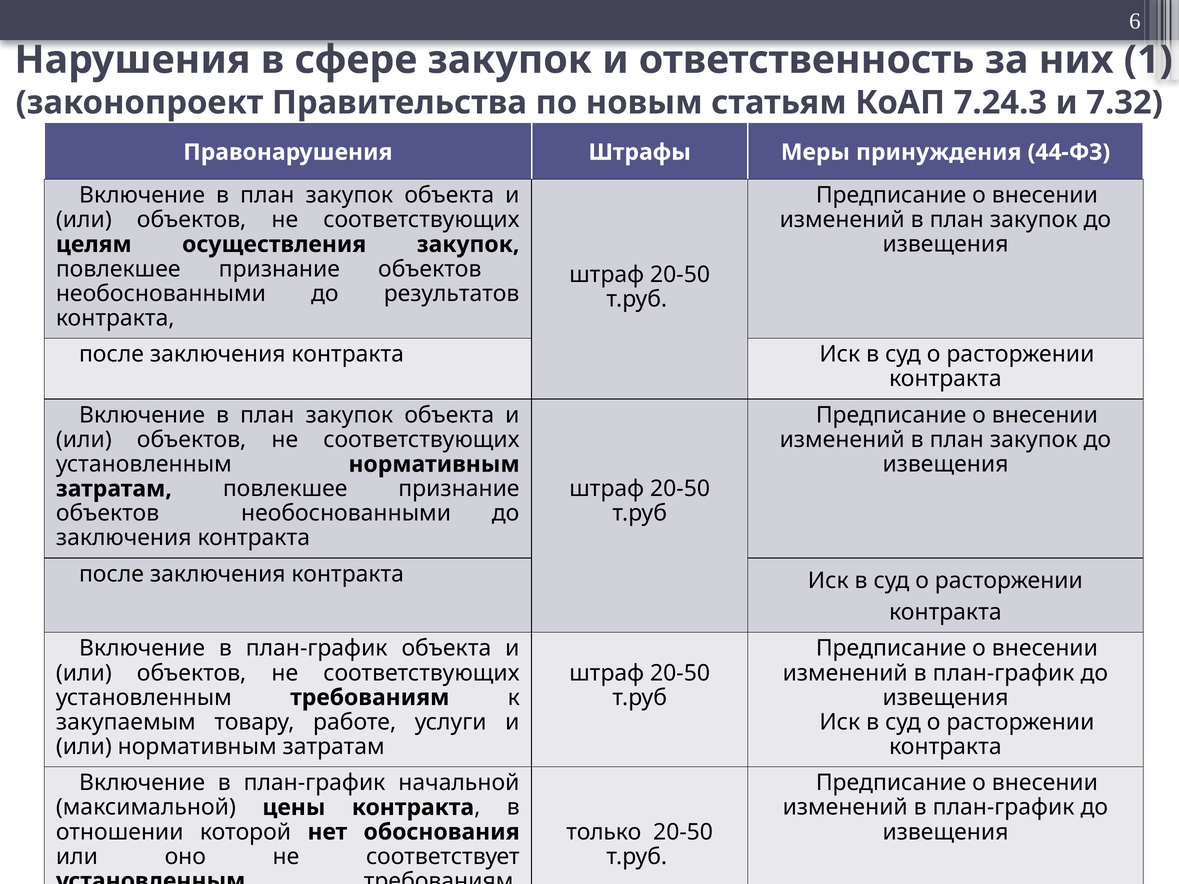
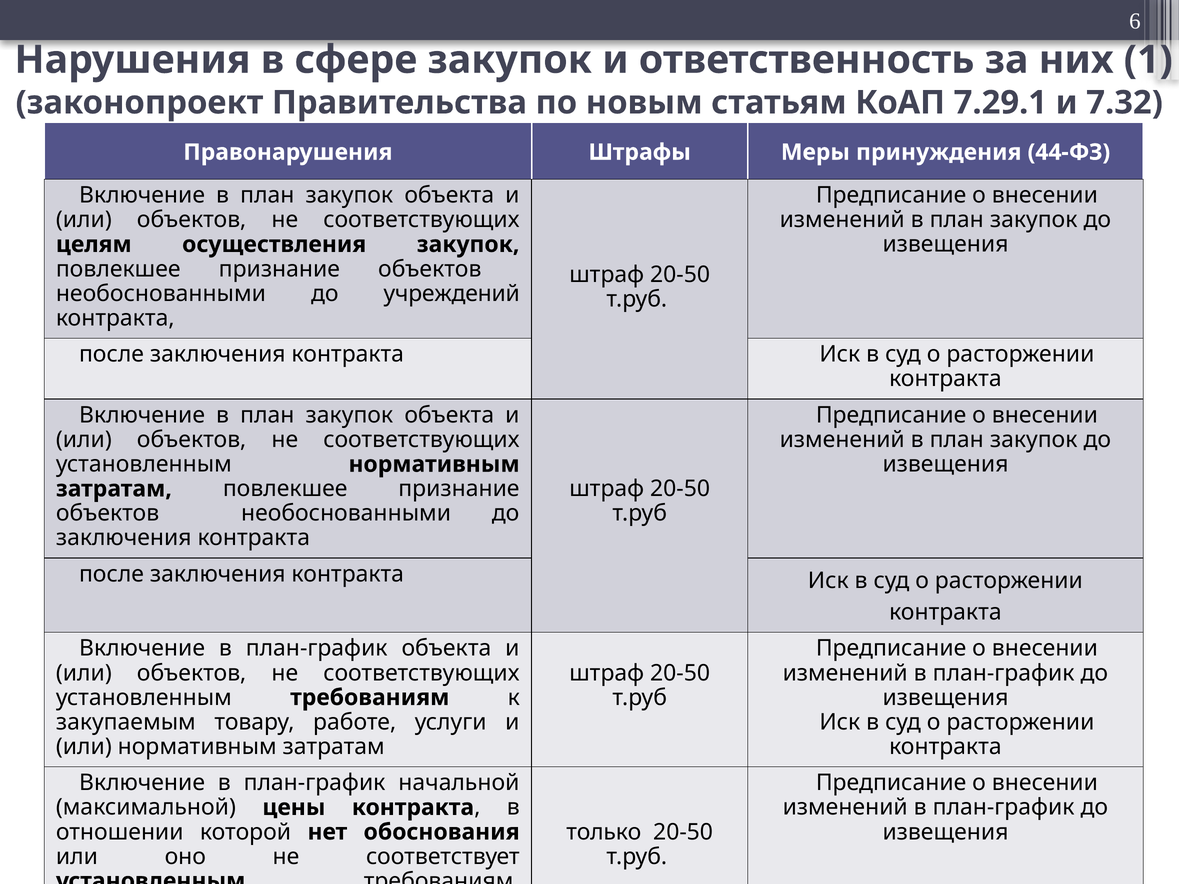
7.24.3: 7.24.3 -> 7.29.1 (1000, 103)
результатов: результатов -> учреждений (452, 294)
